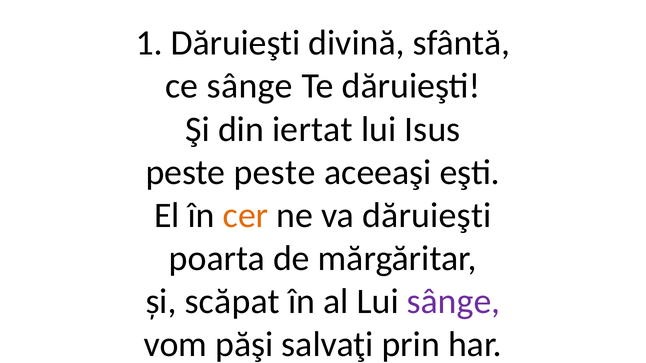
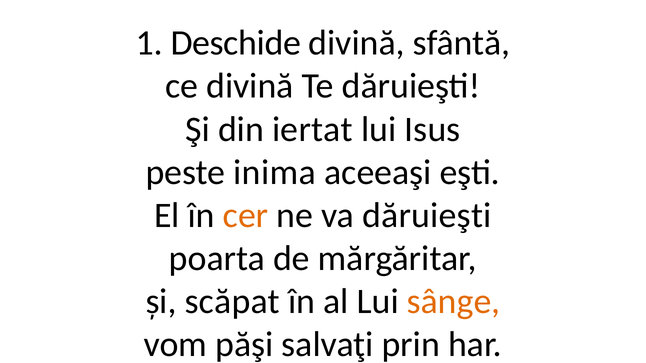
1 Dăruieşti: Dăruieşti -> Deschide (236, 43)
ce sânge: sânge -> divină (250, 86)
peste peste: peste -> inima (275, 172)
sânge colour: purple -> orange (454, 302)
